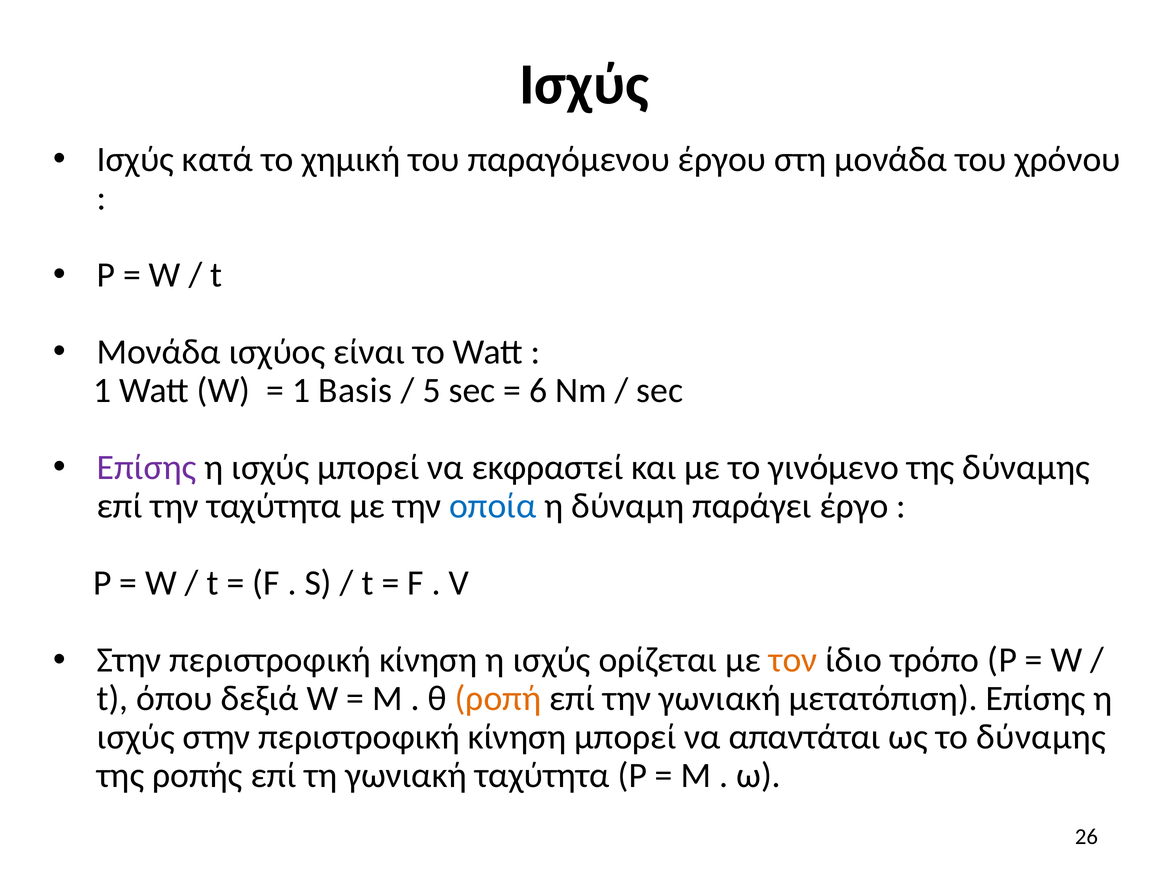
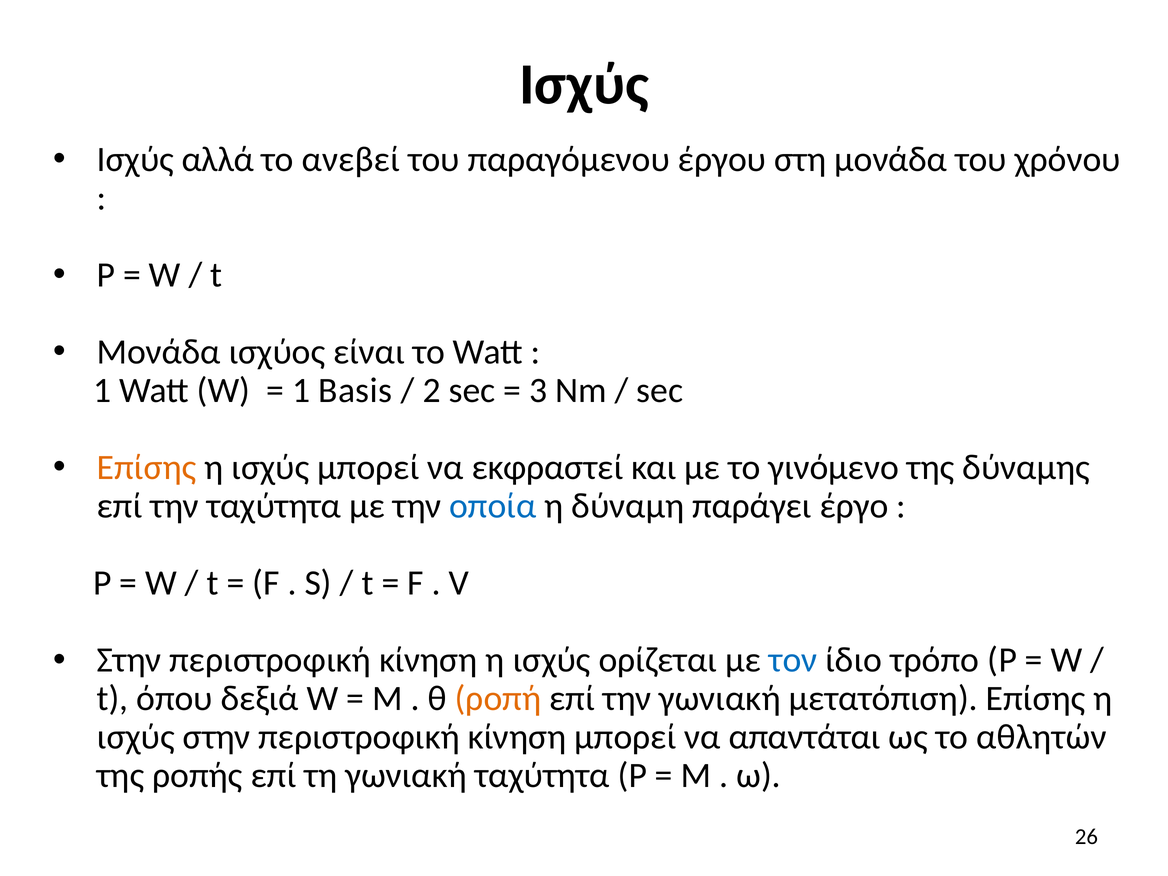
κατά: κατά -> αλλά (218, 159)
χημική: χημική -> ανεβεί (351, 159)
5: 5 -> 2 (432, 390)
6: 6 -> 3 (538, 390)
Επίσης colour: purple -> orange (147, 467)
τον colour: orange -> blue (793, 660)
το δύναμης: δύναμης -> αθλητών (1041, 737)
